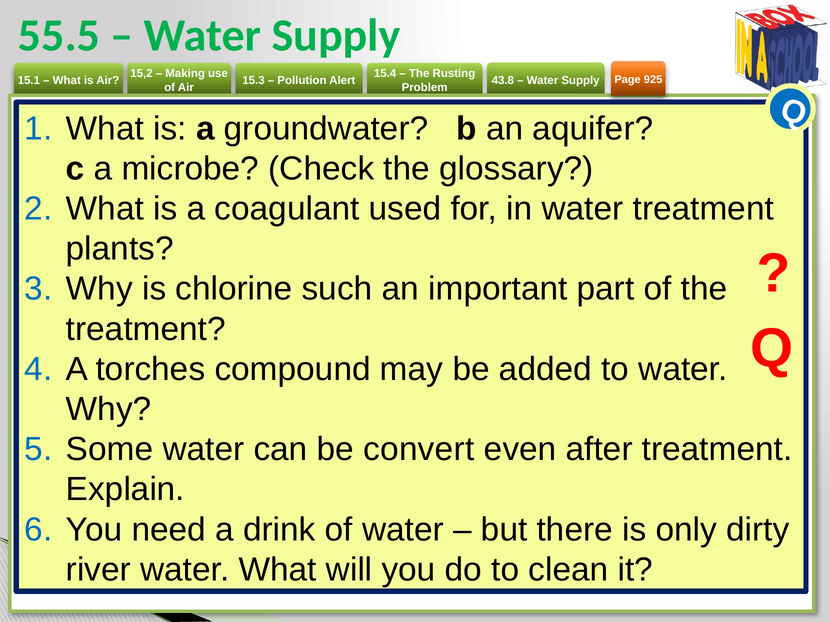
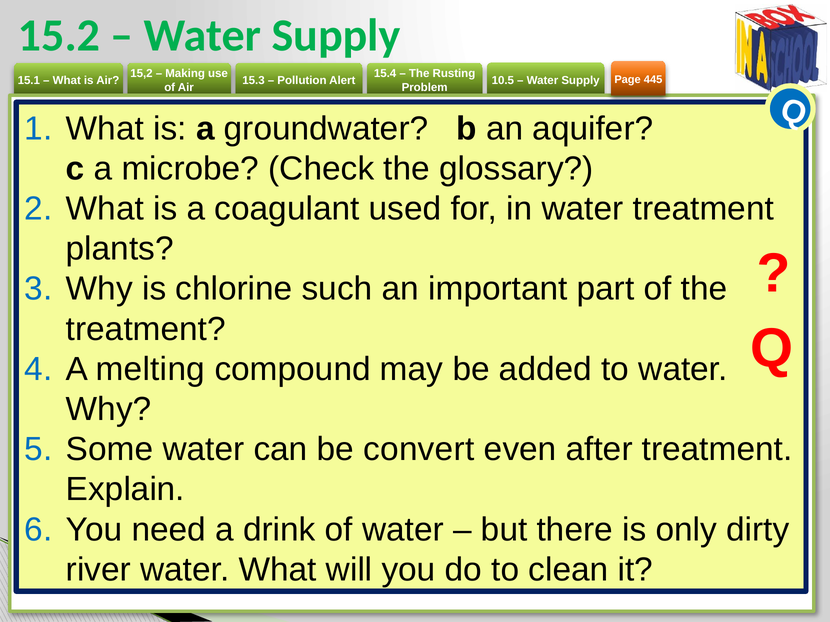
55.5: 55.5 -> 15.2 (59, 36)
925: 925 -> 445 (653, 80)
43.8: 43.8 -> 10.5 (503, 81)
torches: torches -> melting (150, 369)
